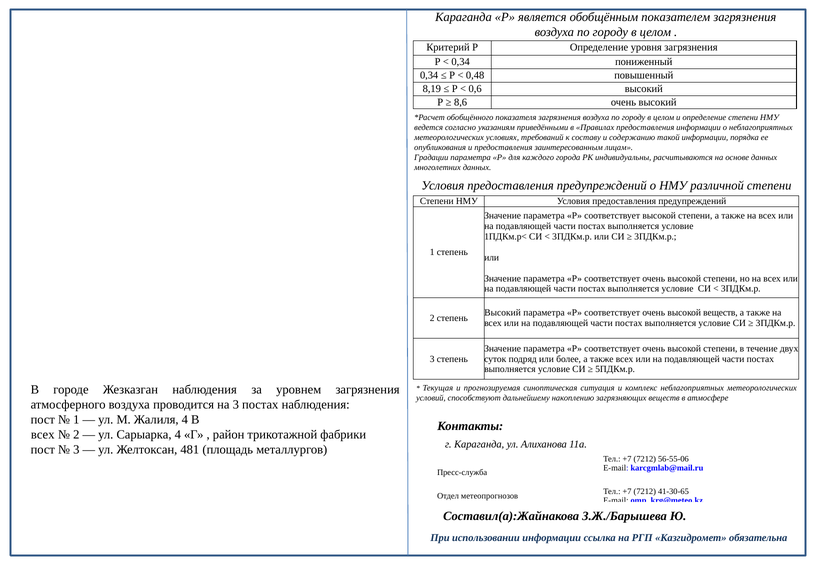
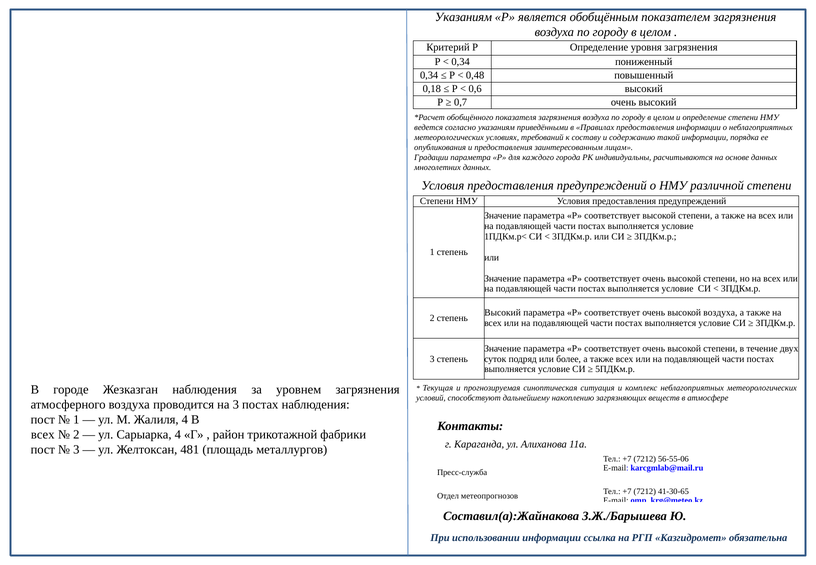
Караганда: Караганда -> Указаниям (464, 17)
8,19: 8,19 -> 0,18 (432, 89)
8,6: 8,6 -> 0,7 (461, 102)
высокой веществ: веществ -> воздуха (720, 313)
